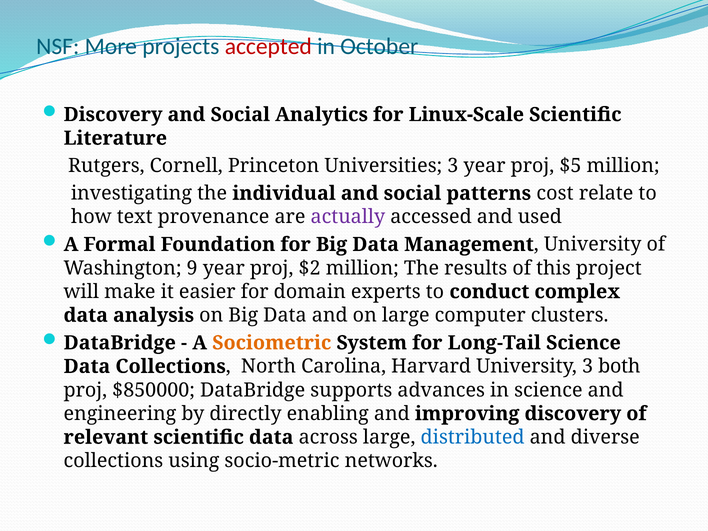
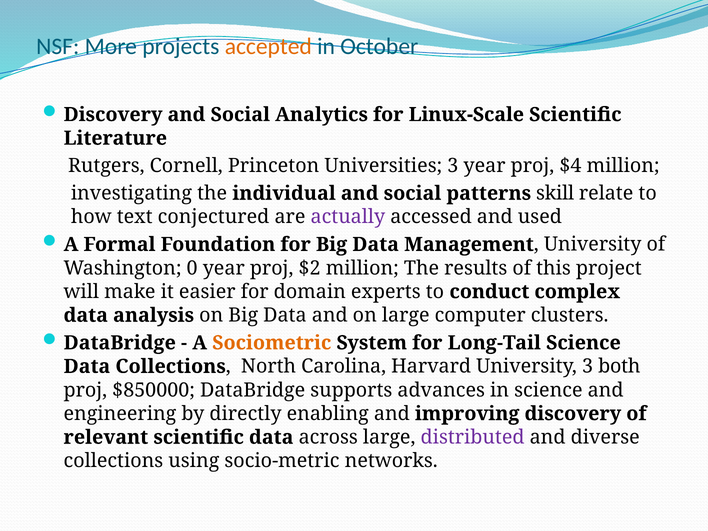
accepted colour: red -> orange (268, 47)
$5: $5 -> $4 (570, 166)
cost: cost -> skill (555, 193)
provenance: provenance -> conjectured (214, 217)
9: 9 -> 0 (192, 268)
distributed colour: blue -> purple (473, 437)
